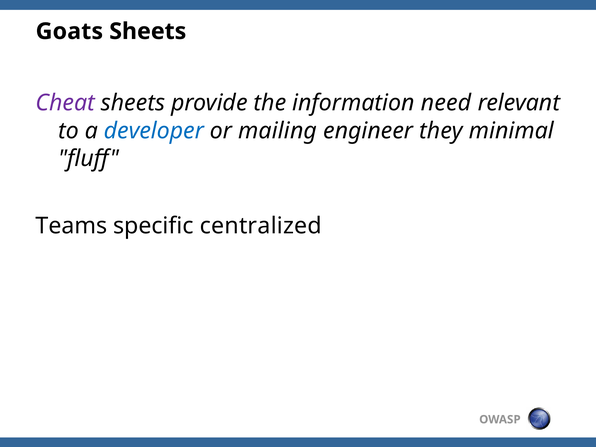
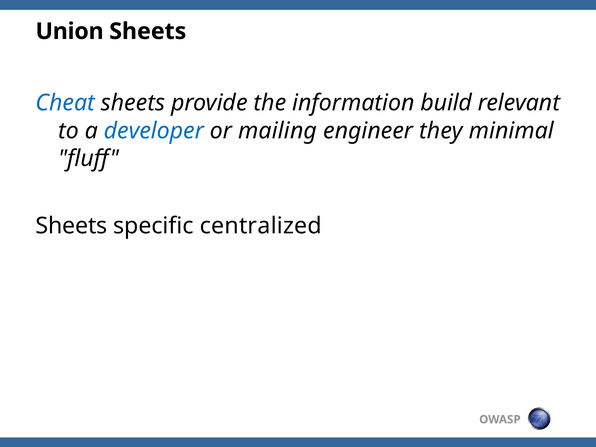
Goats: Goats -> Union (70, 31)
Cheat colour: purple -> blue (65, 103)
need: need -> build (446, 103)
Teams: Teams -> Sheets (71, 226)
